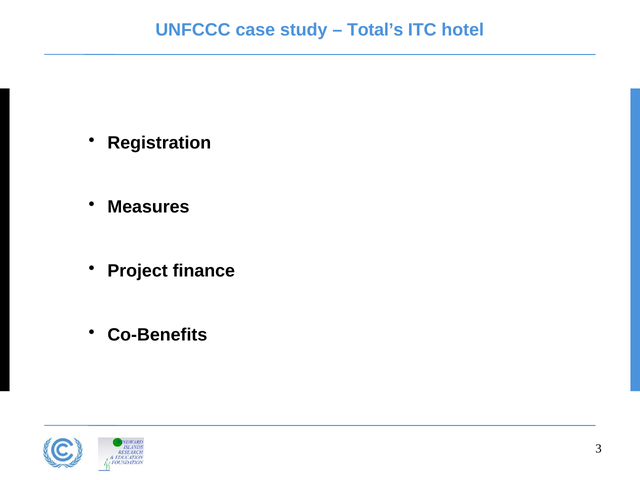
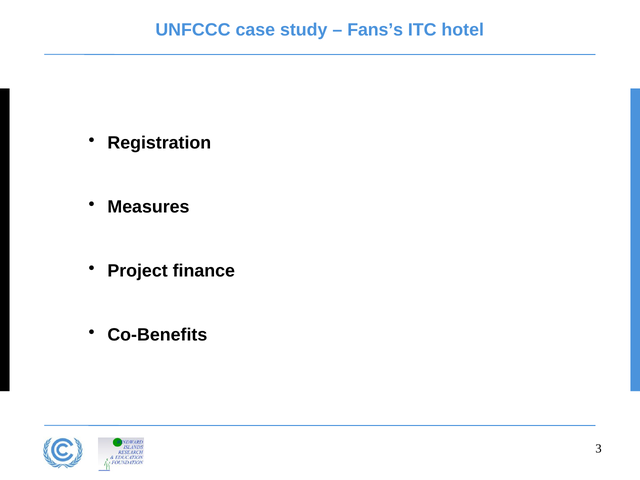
Total’s: Total’s -> Fans’s (375, 30)
